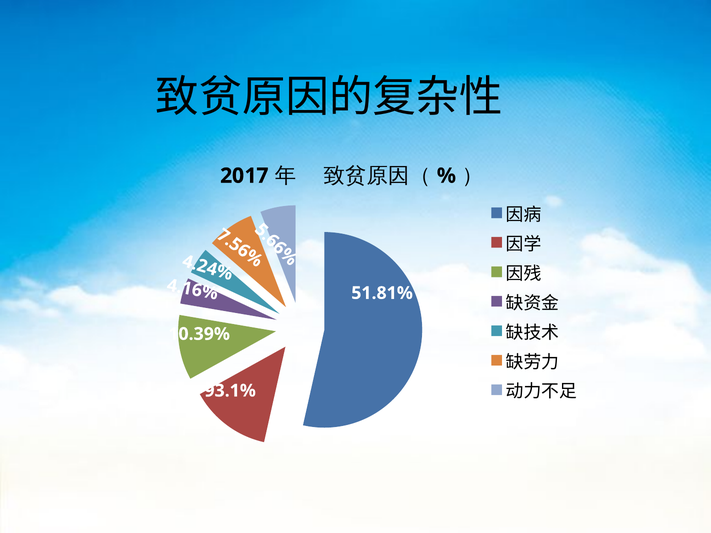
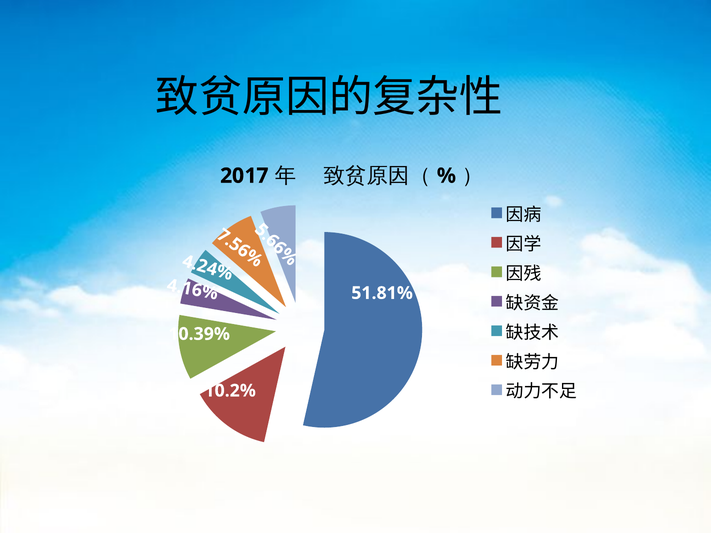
93.1%: 93.1% -> 10.2% (230, 391)
